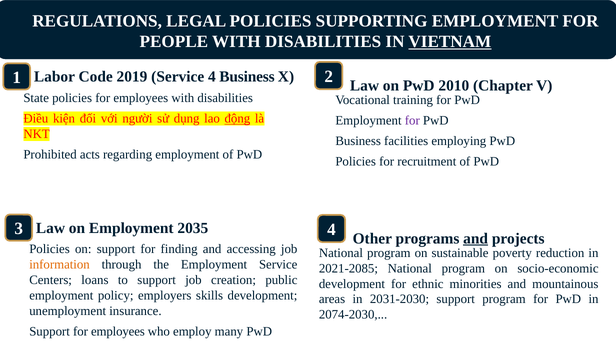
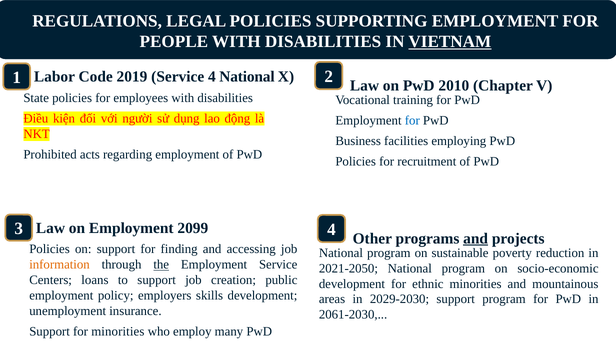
4 Business: Business -> National (247, 77)
động underline: present -> none (237, 118)
for colour: purple -> blue (412, 120)
2035: 2035 -> 2099 (193, 228)
the underline: none -> present (161, 264)
2021-2085: 2021-2085 -> 2021-2050 (348, 268)
2031-2030: 2031-2030 -> 2029-2030 (400, 299)
2074-2030: 2074-2030 -> 2061-2030 (353, 314)
Support for employees: employees -> minorities (118, 331)
